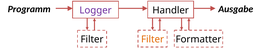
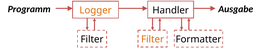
Logger colour: purple -> orange (96, 10)
